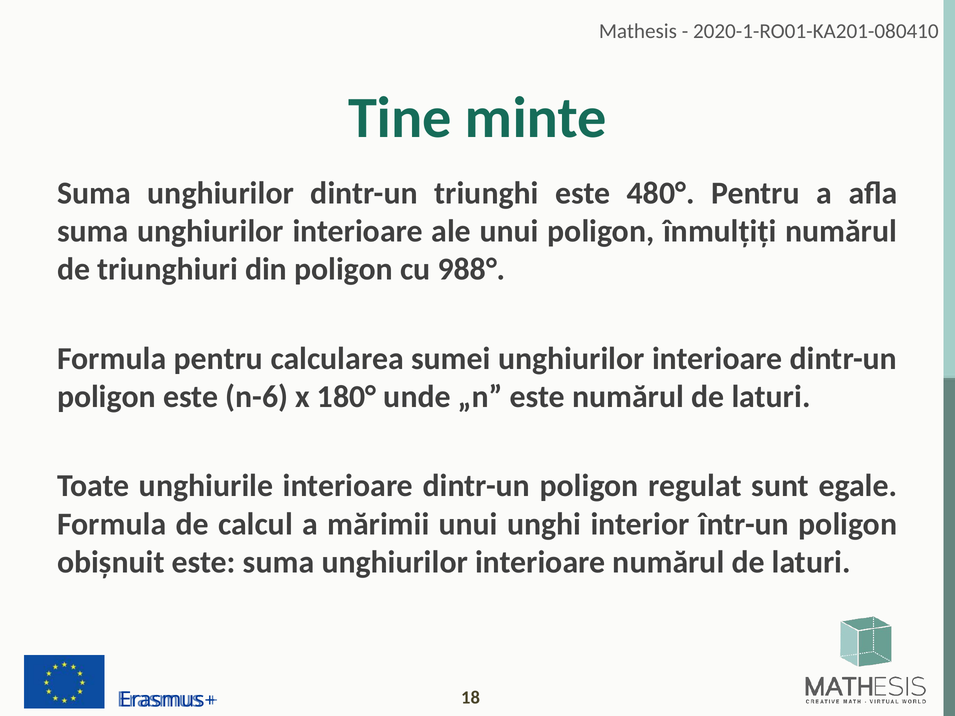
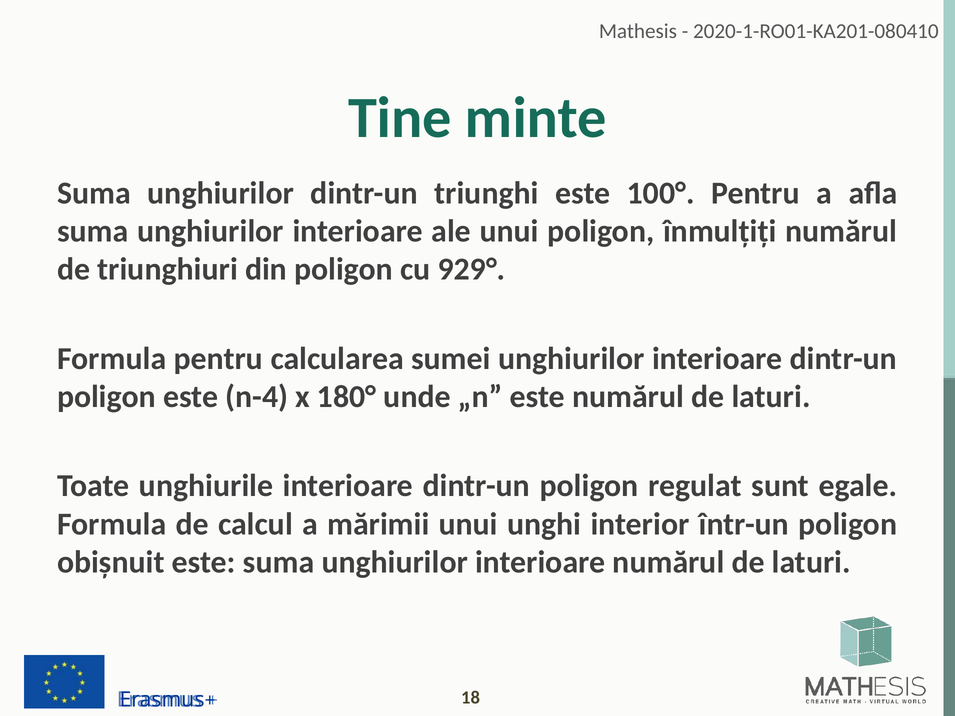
480°: 480° -> 100° (661, 193)
988°: 988° -> 929° (472, 270)
n-6: n-6 -> n-4 (257, 397)
